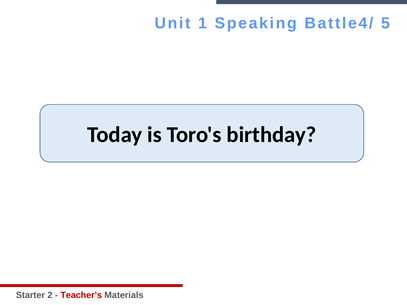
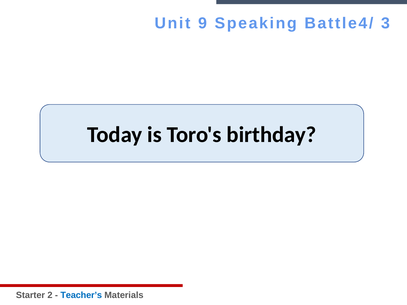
1: 1 -> 9 (202, 23)
5: 5 -> 3 (385, 23)
Teacher’s colour: red -> blue (81, 295)
